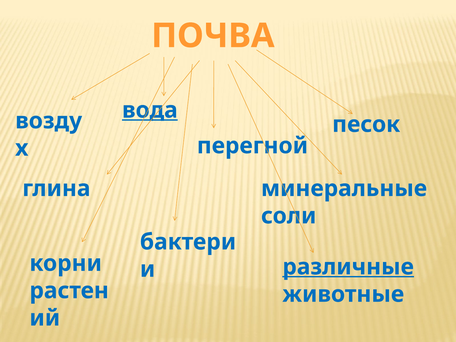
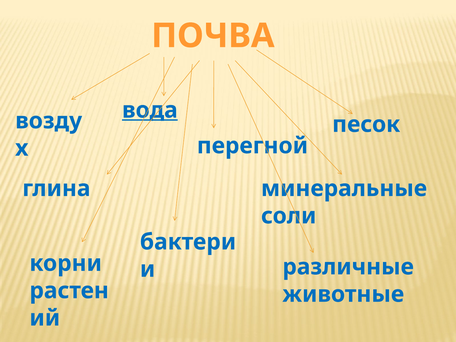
различные underline: present -> none (348, 267)
